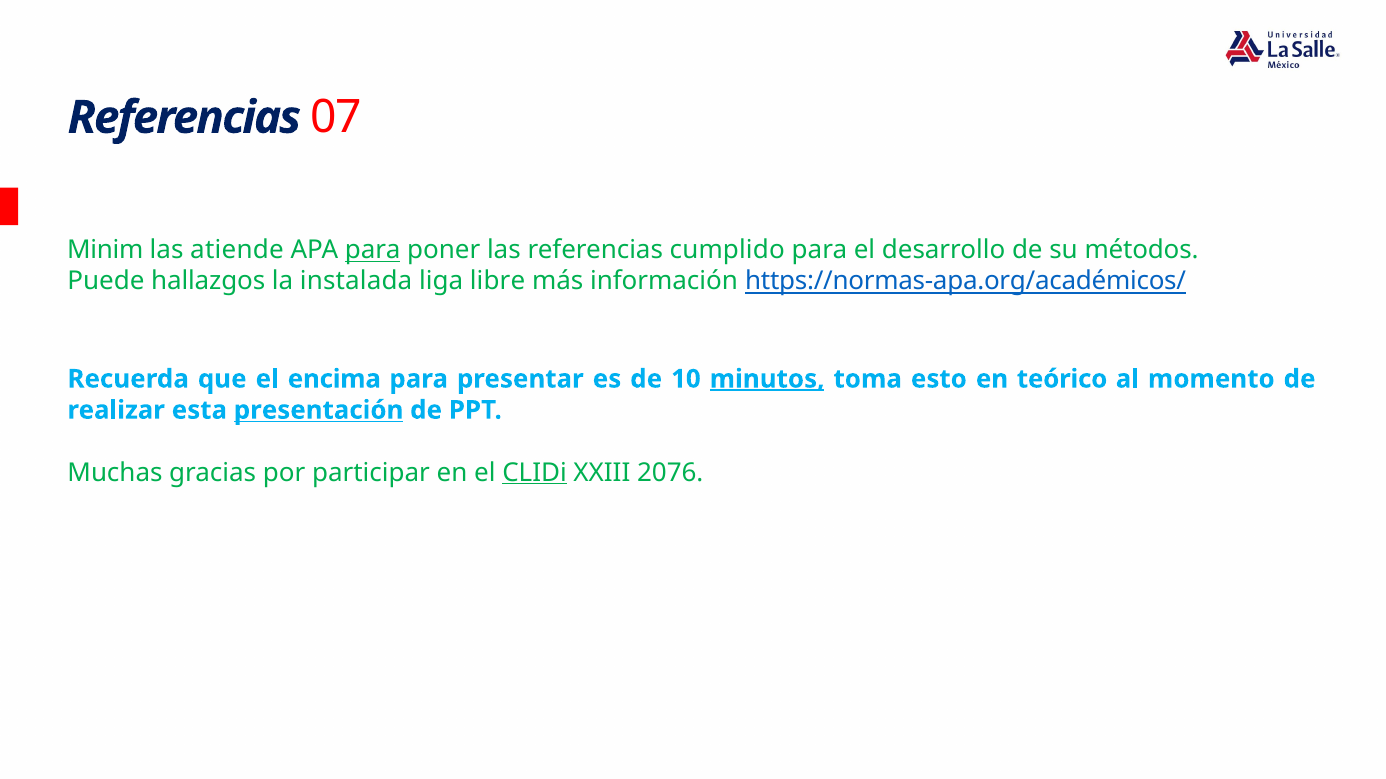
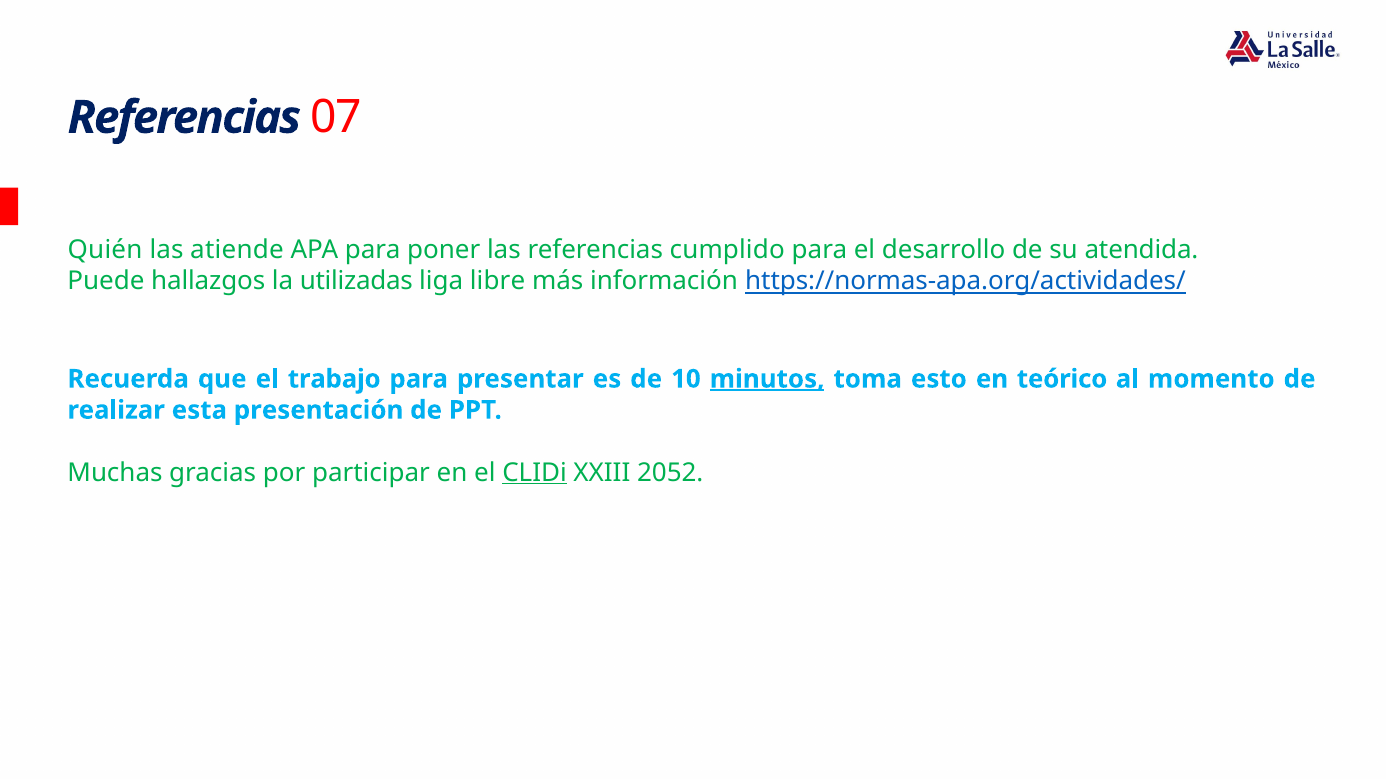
Minim: Minim -> Quién (105, 250)
para underline: present -> none (373, 250)
métodos: métodos -> atendida (1141, 250)
instalada: instalada -> utilizadas (356, 282)
https://normas-apa.org/académicos/: https://normas-apa.org/académicos/ -> https://normas-apa.org/actividades/ (965, 282)
encima: encima -> trabajo (334, 379)
presentación underline: present -> none (319, 410)
2076: 2076 -> 2052 (670, 473)
